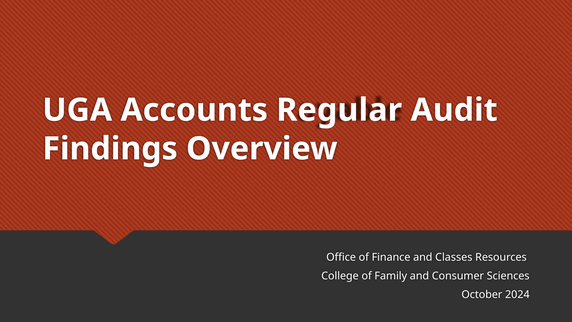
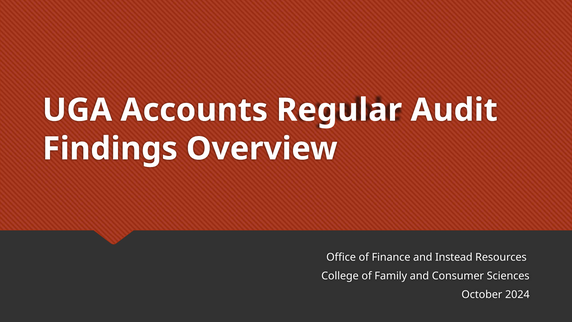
Classes: Classes -> Instead (454, 257)
